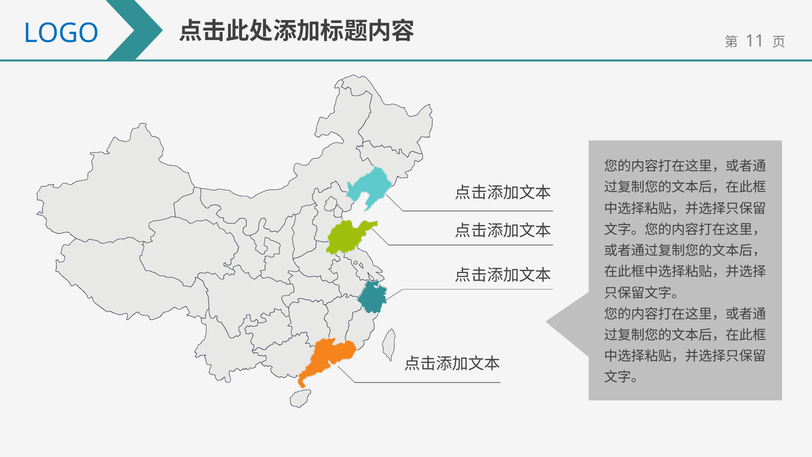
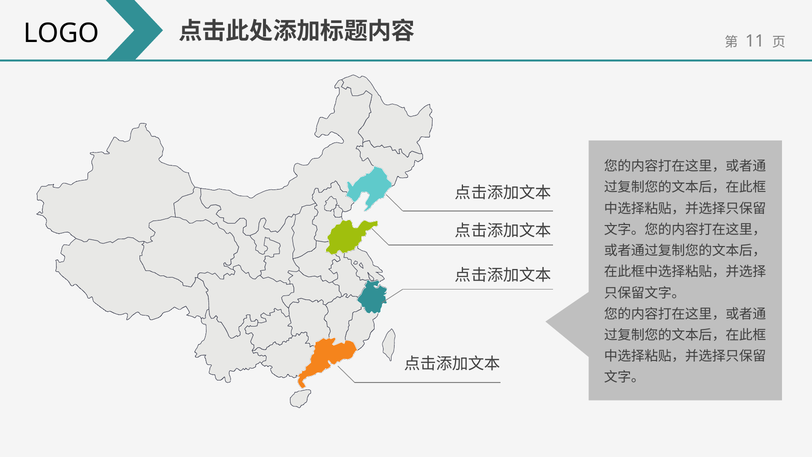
LOGO colour: blue -> black (61, 33)
